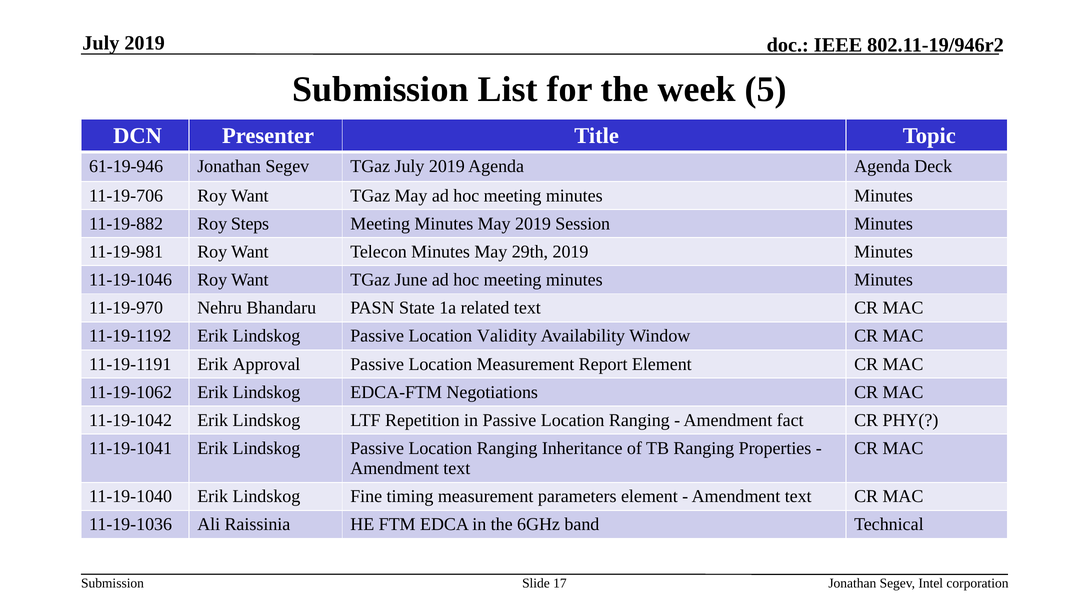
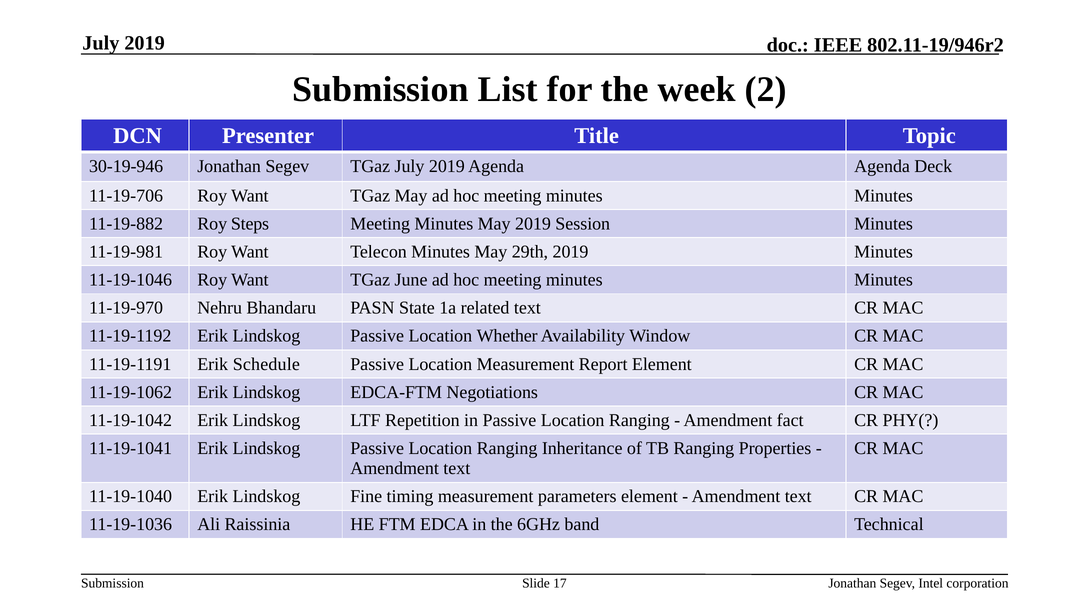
5: 5 -> 2 (766, 89)
61-19-946: 61-19-946 -> 30-19-946 (126, 166)
Validity: Validity -> Whether (507, 336)
Approval: Approval -> Schedule (266, 364)
